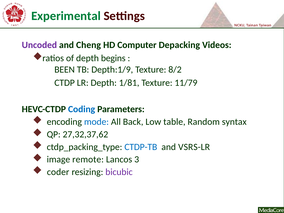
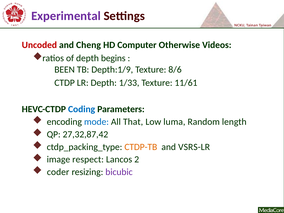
Experimental colour: green -> purple (66, 16)
Uncoded colour: purple -> red (39, 45)
Depacking: Depacking -> Otherwise (179, 45)
8/2: 8/2 -> 8/6 (175, 70)
1/81: 1/81 -> 1/33 (129, 83)
11/79: 11/79 -> 11/61 (186, 83)
Back: Back -> That (133, 122)
table: table -> luma (174, 122)
syntax: syntax -> length (234, 122)
27,32,37,62: 27,32,37,62 -> 27,32,87,42 (85, 134)
CTDP-TB colour: blue -> orange (141, 147)
remote: remote -> respect (88, 159)
3: 3 -> 2 (137, 159)
